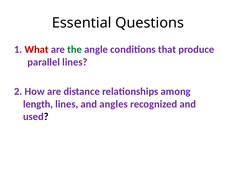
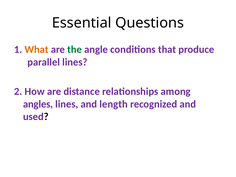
What colour: red -> orange (37, 50)
length: length -> angles (38, 104)
angles: angles -> length (114, 104)
